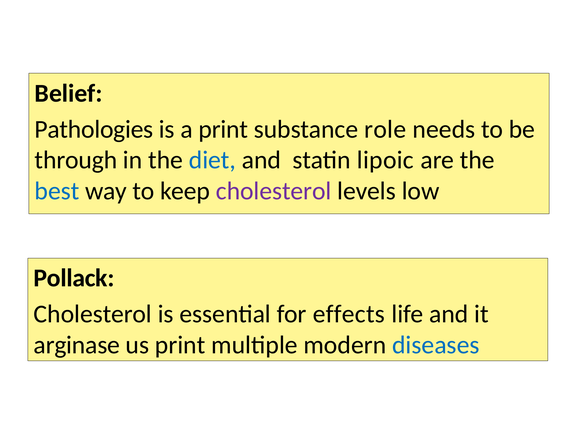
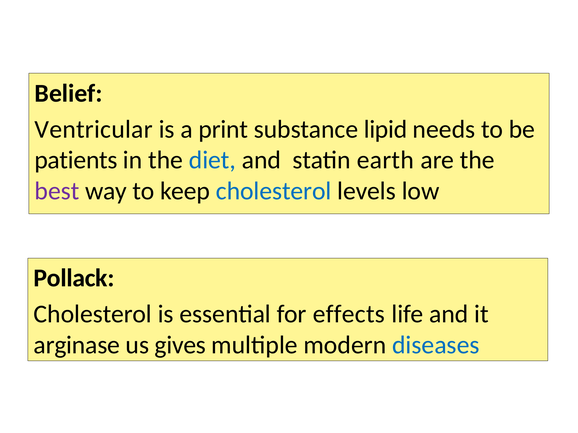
Pathologies: Pathologies -> Ventricular (94, 129)
role: role -> lipid (386, 129)
through: through -> patients (76, 160)
lipoic: lipoic -> earth (385, 160)
best colour: blue -> purple (57, 191)
cholesterol colour: purple -> blue (274, 191)
us print: print -> gives (180, 345)
